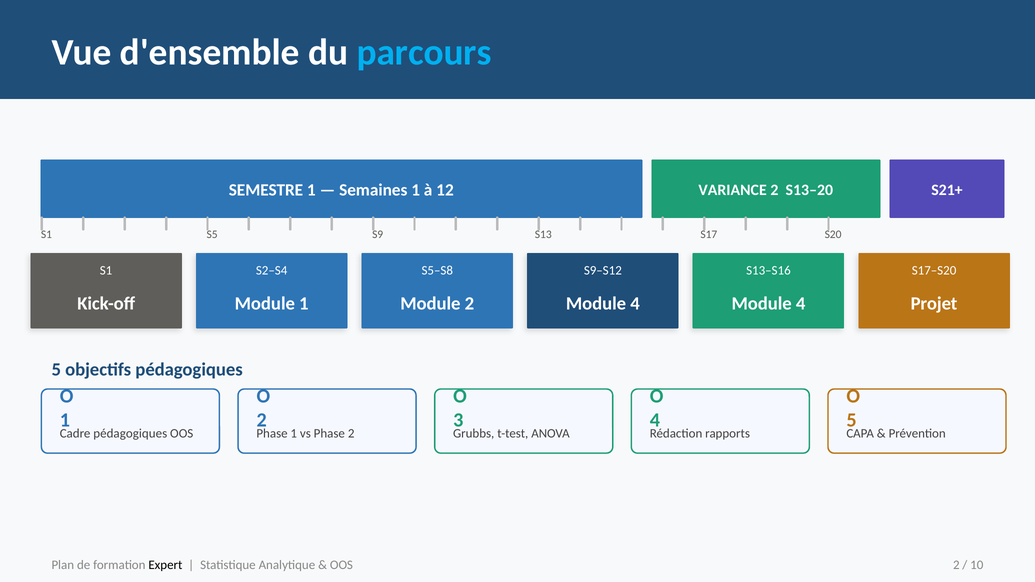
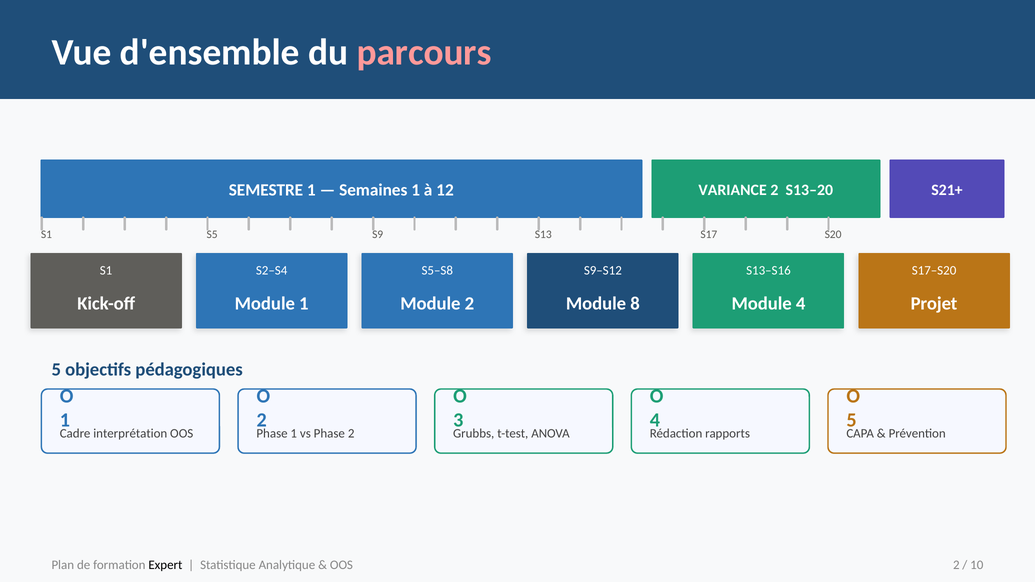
parcours colour: light blue -> pink (424, 52)
4: 4 -> 8 (635, 303)
Cadre pédagogiques: pédagogiques -> interprétation (130, 434)
